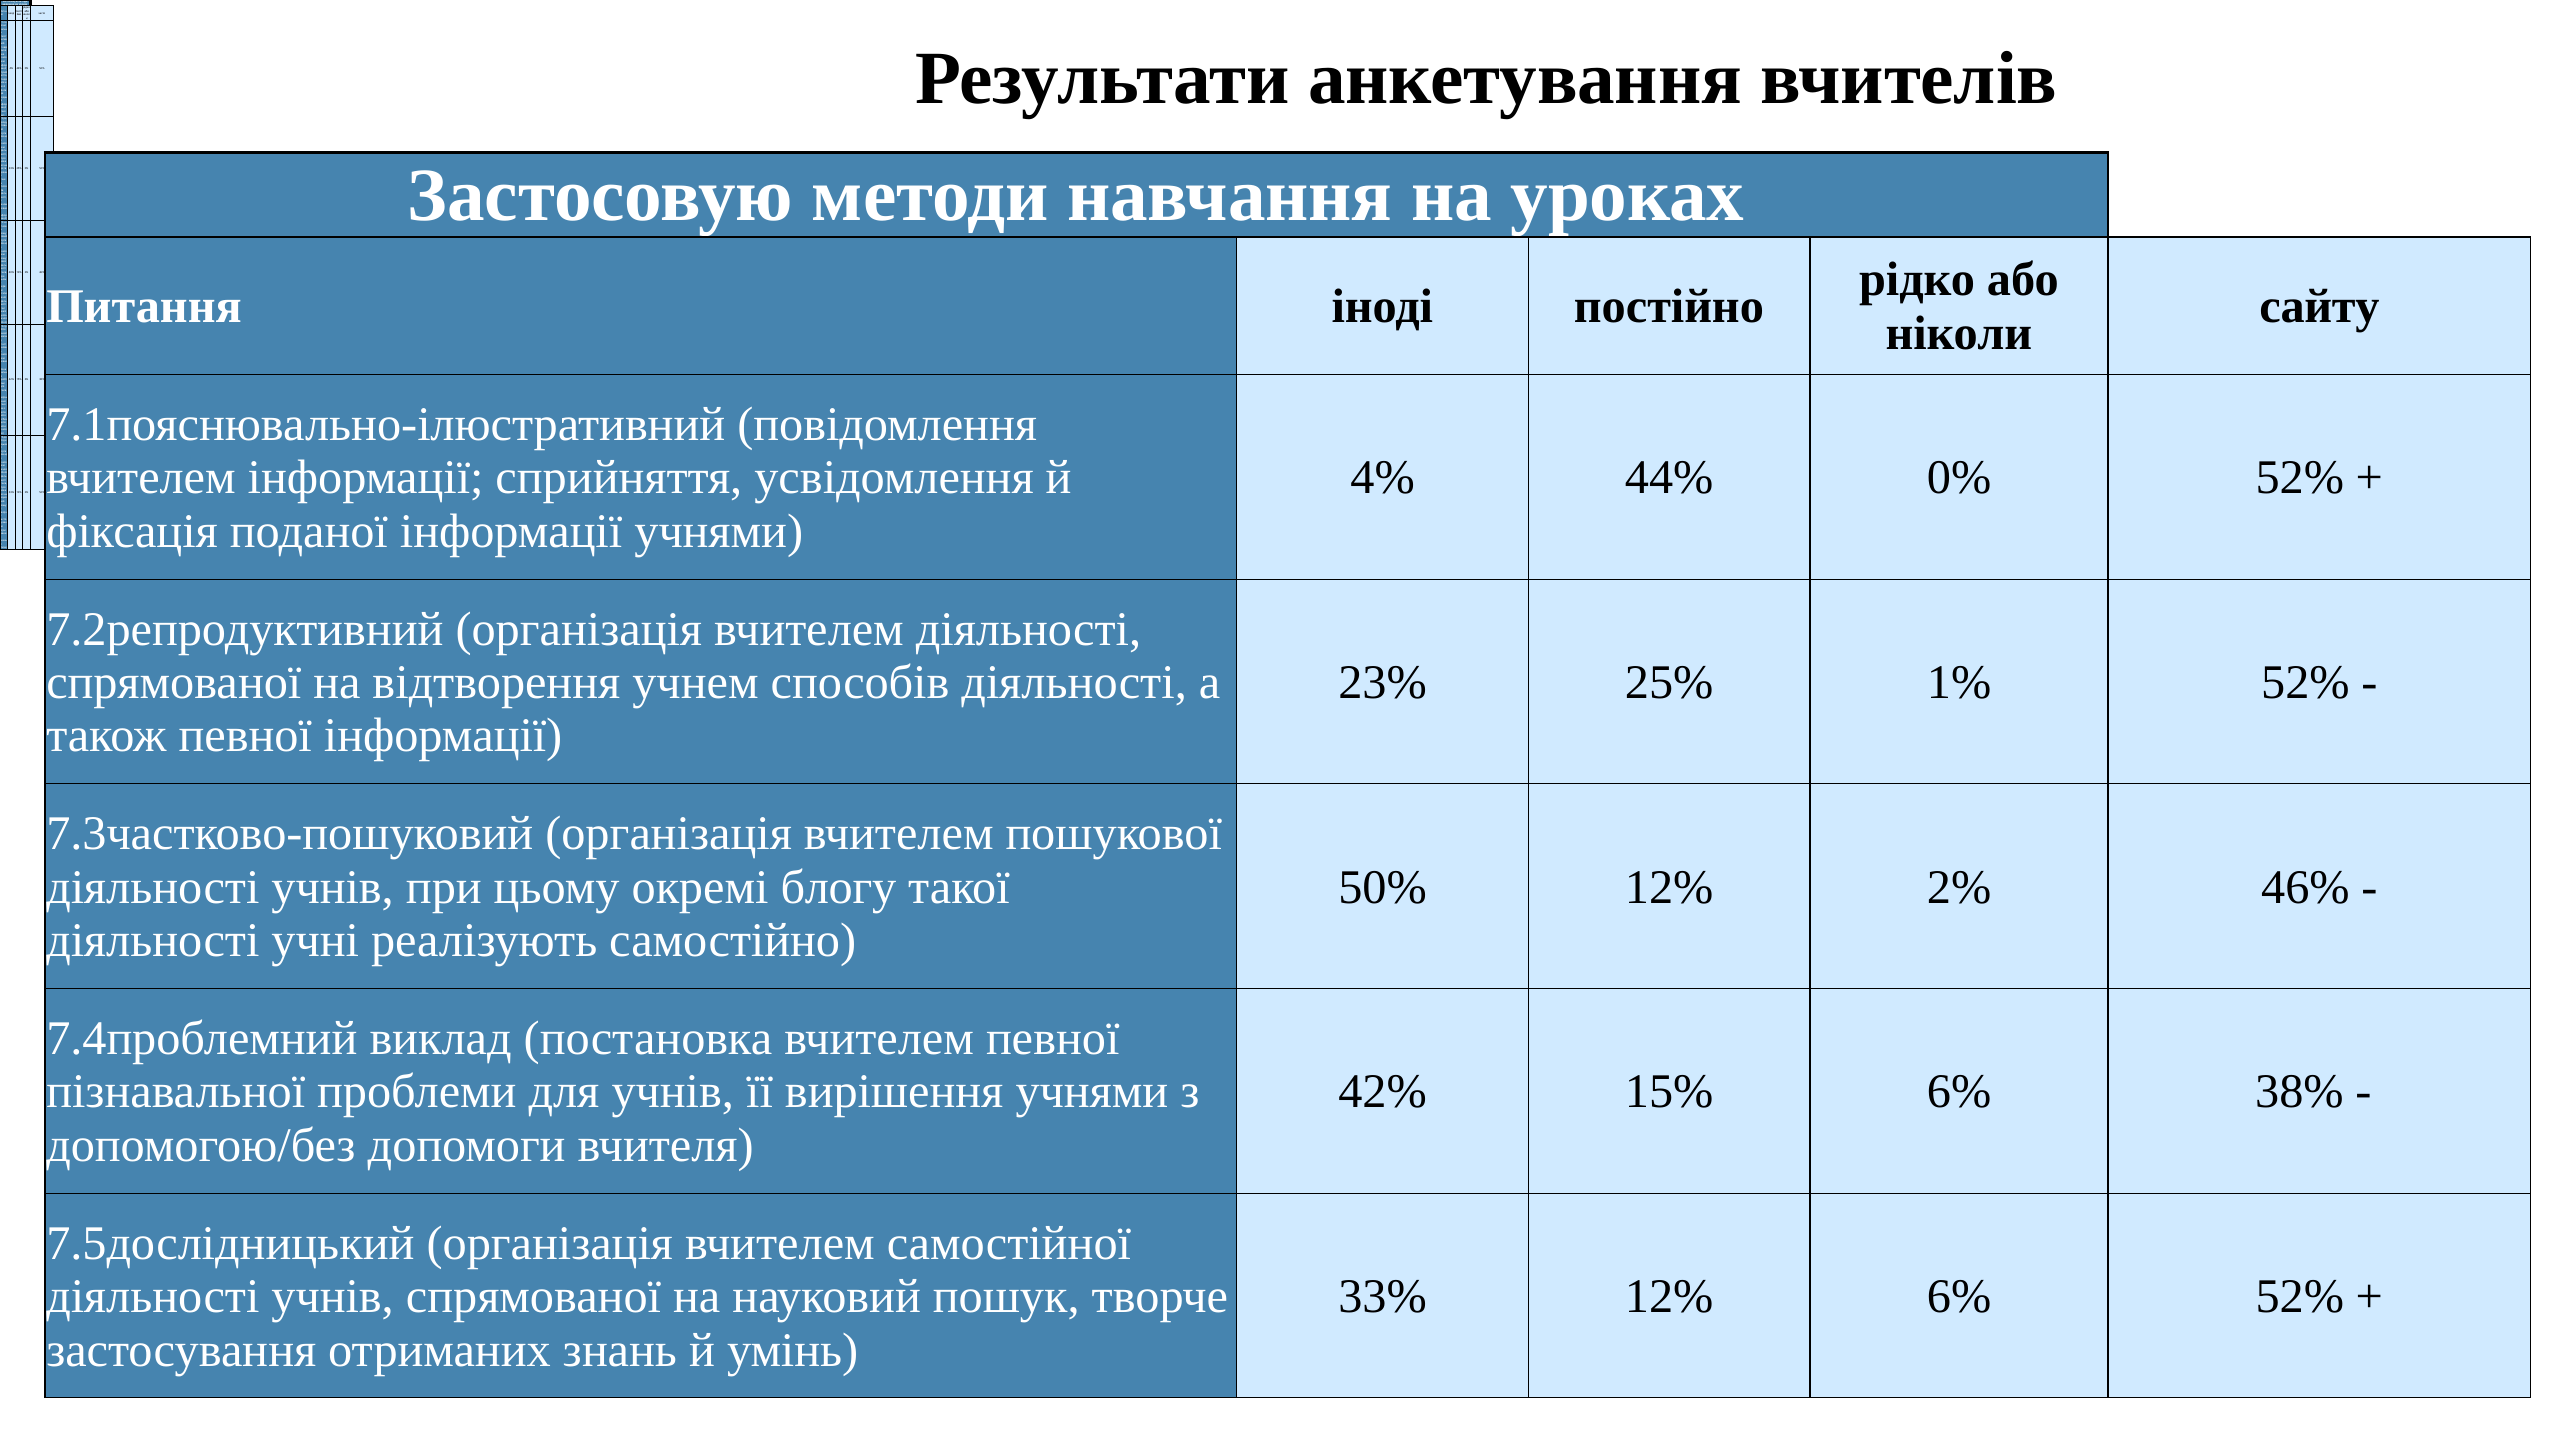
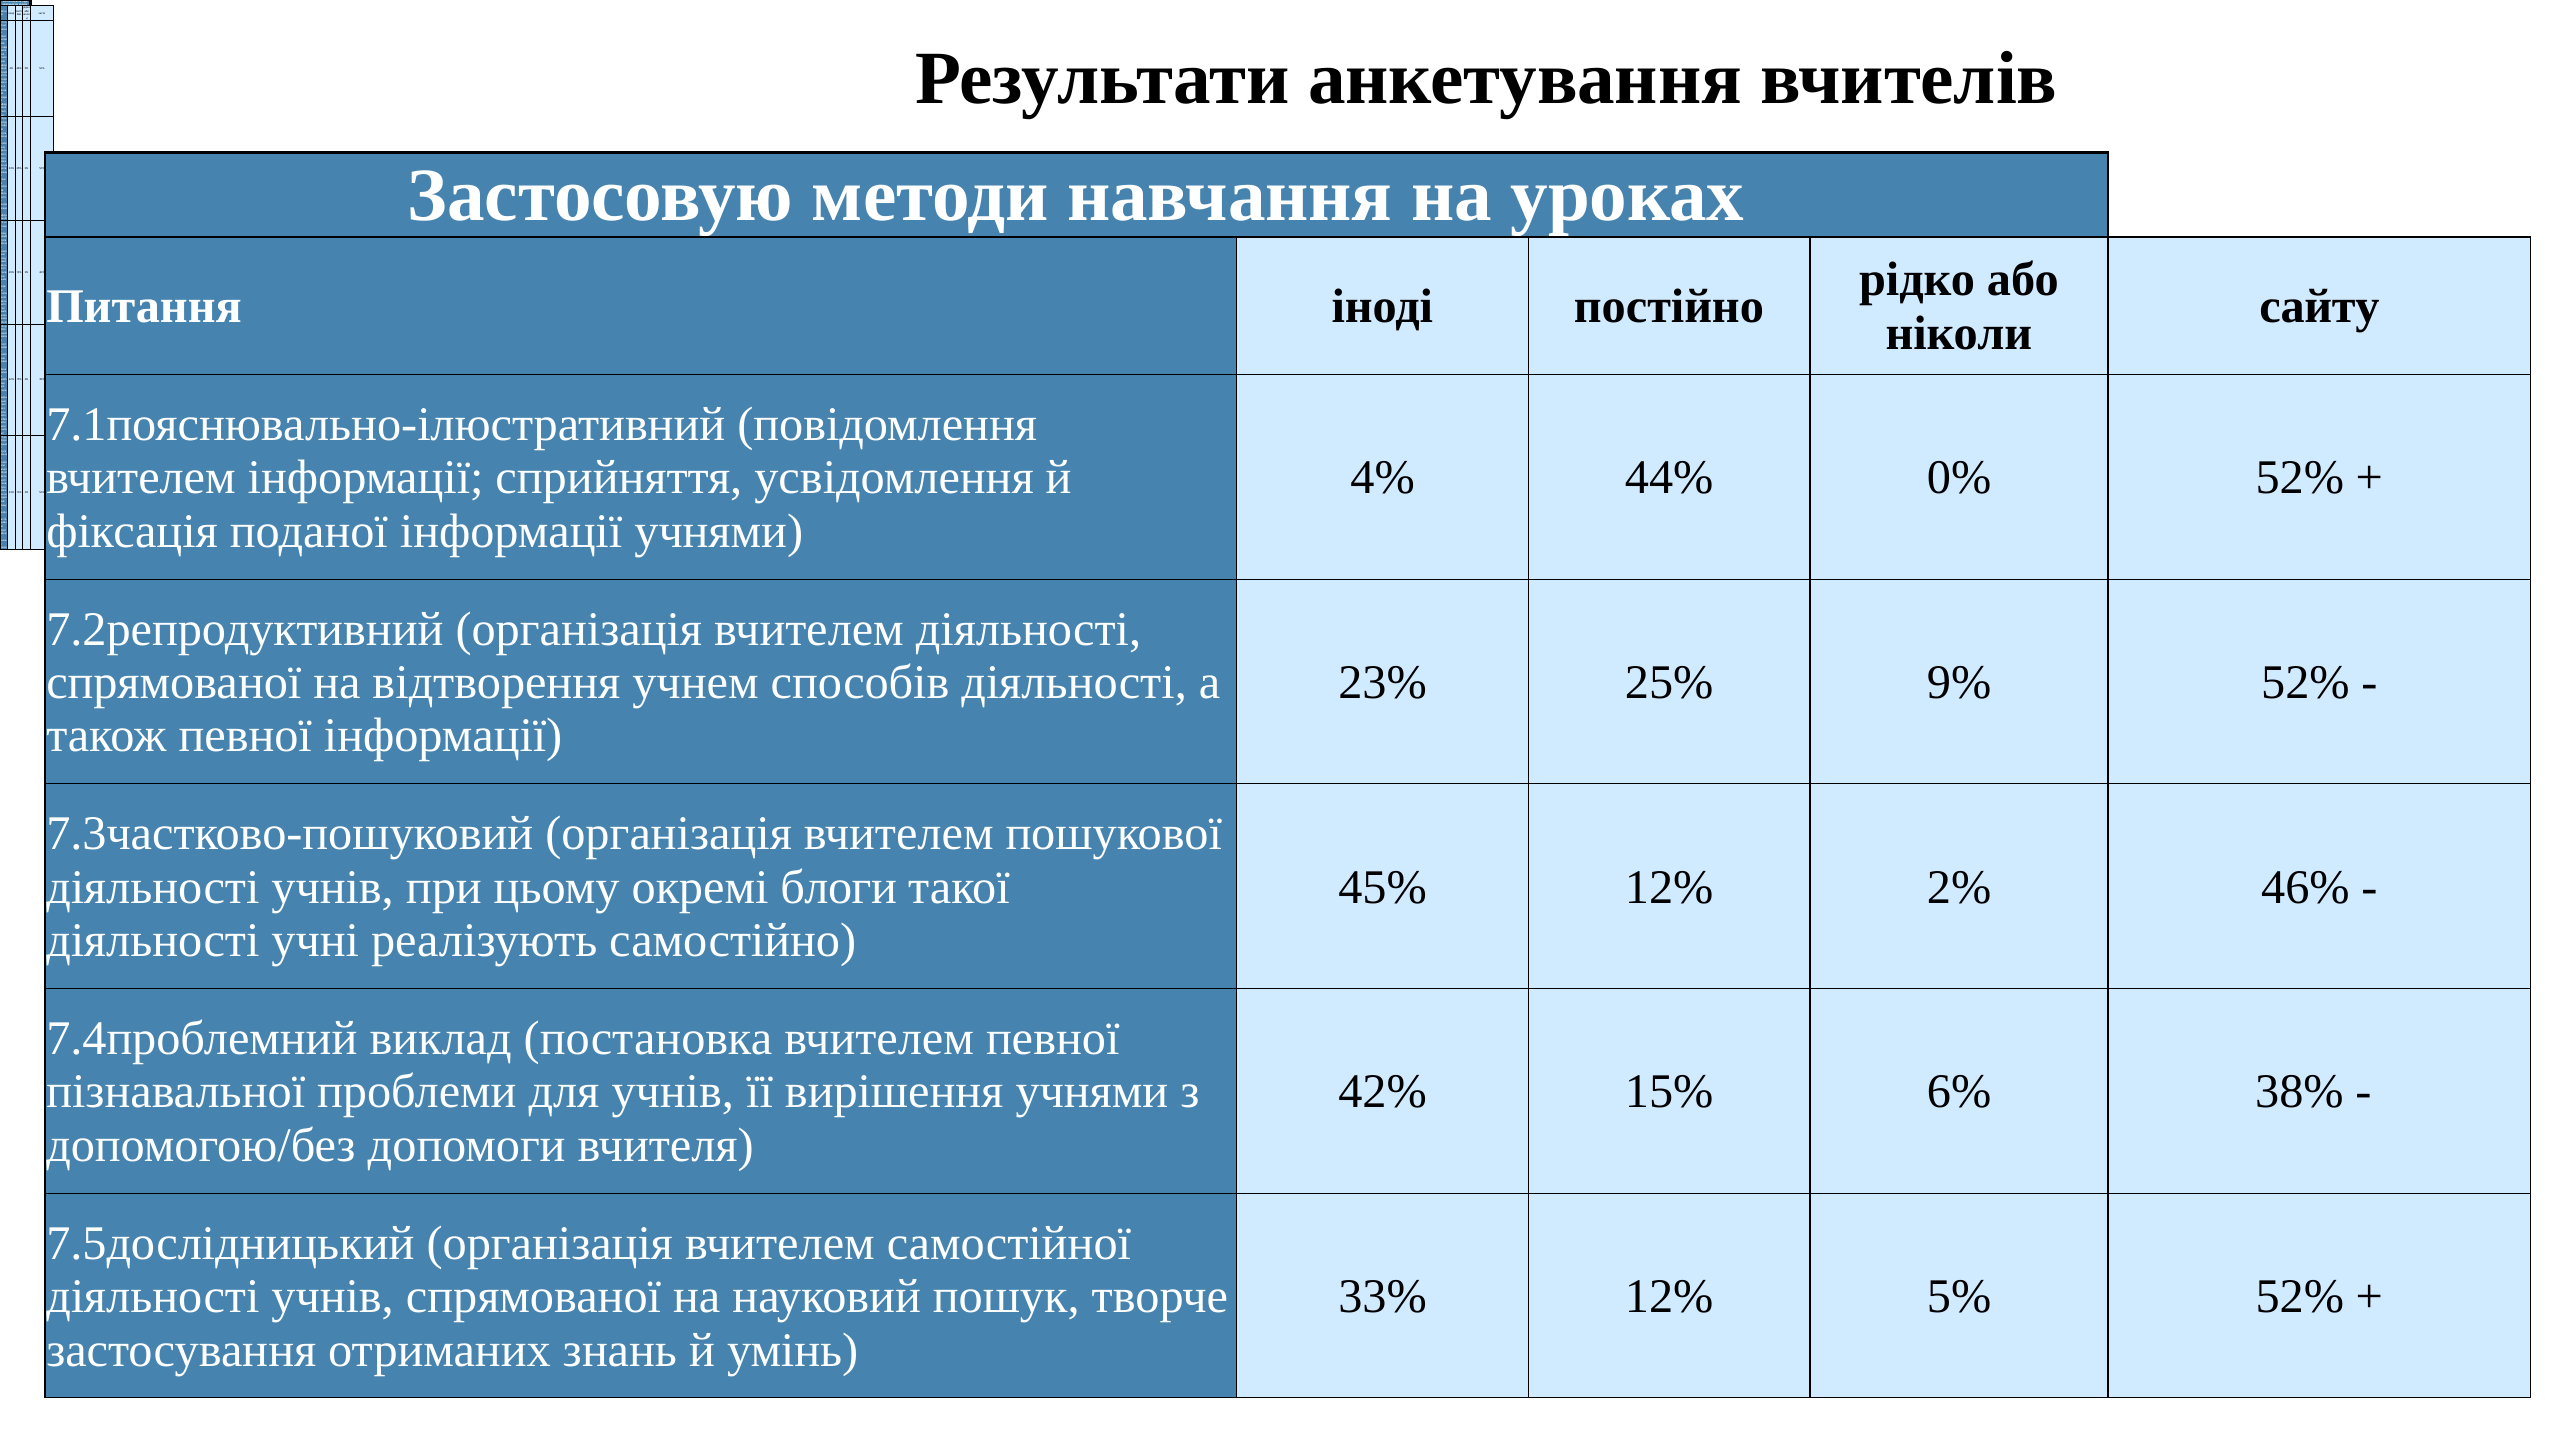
1%: 1% -> 9% (1959, 683)
блогу: блогу -> блоги (839, 887)
50%: 50% -> 45% (1383, 887)
12% 6%: 6% -> 5% (1959, 1297)
